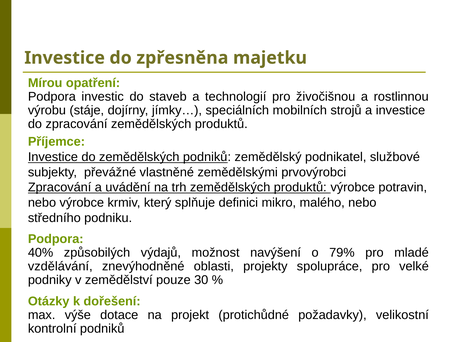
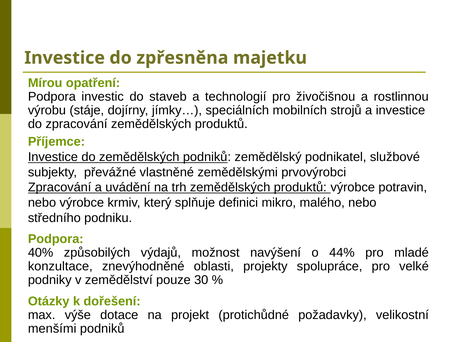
79%: 79% -> 44% (342, 253)
vzdělávání: vzdělávání -> konzultace (60, 266)
kontrolní: kontrolní -> menšími (52, 329)
